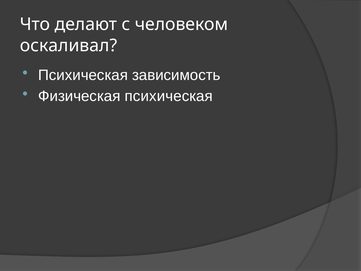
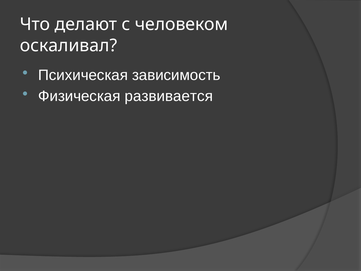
Физическая психическая: психическая -> развивается (169, 96)
